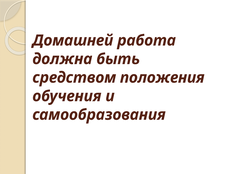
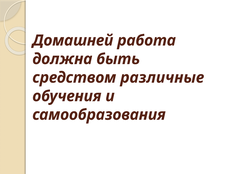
положения: положения -> различные (162, 78)
